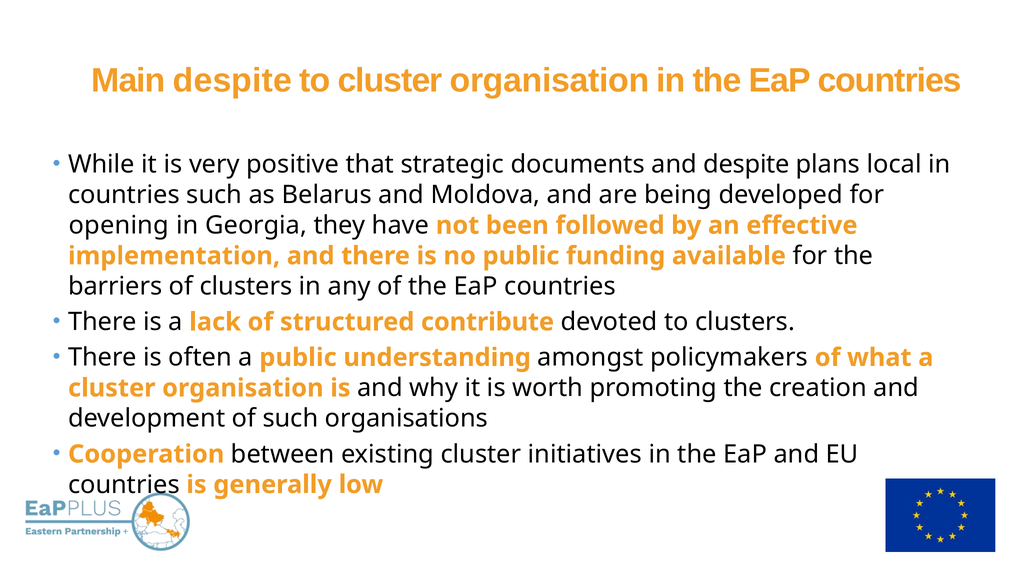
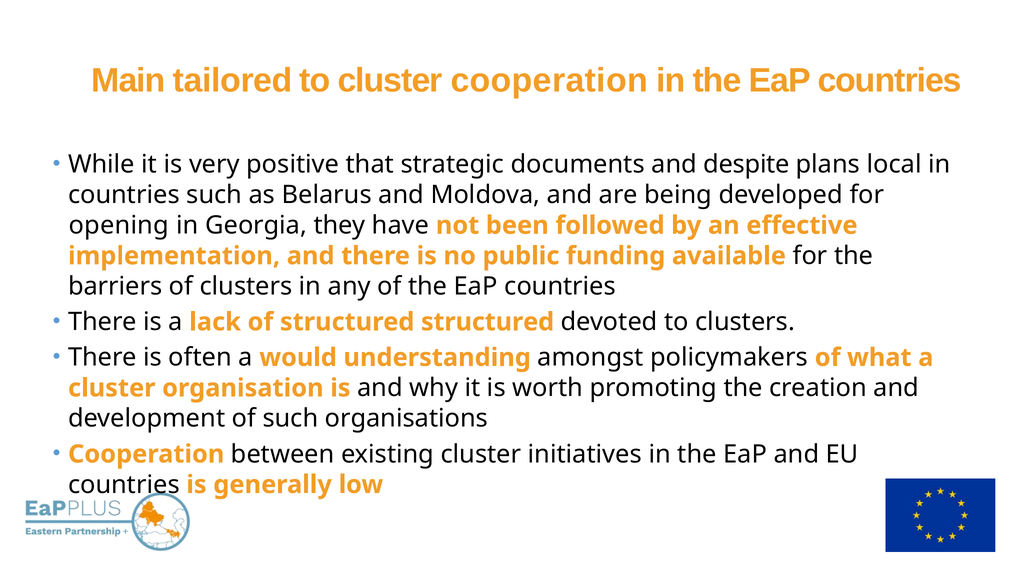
Main despite: despite -> tailored (233, 80)
to cluster organisation: organisation -> cooperation (549, 80)
structured contribute: contribute -> structured (488, 322)
a public: public -> would (298, 358)
